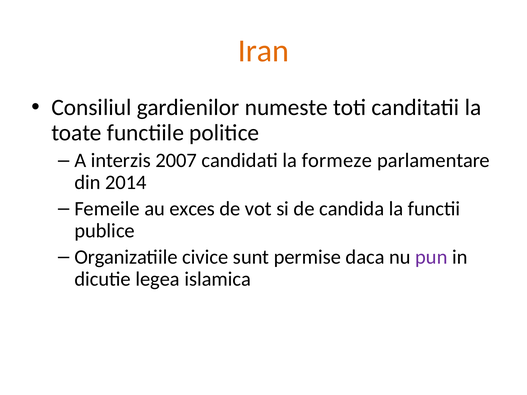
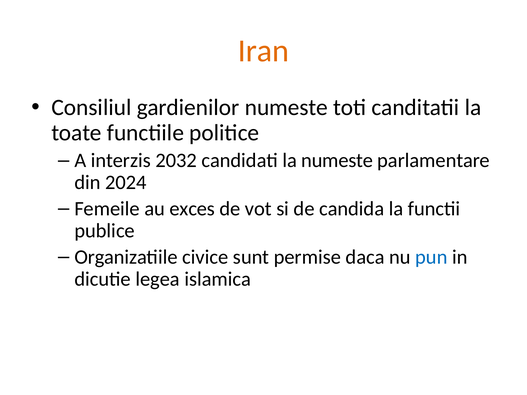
2007: 2007 -> 2032 (176, 161)
la formeze: formeze -> numeste (337, 161)
2014: 2014 -> 2024 (126, 183)
pun colour: purple -> blue (431, 257)
